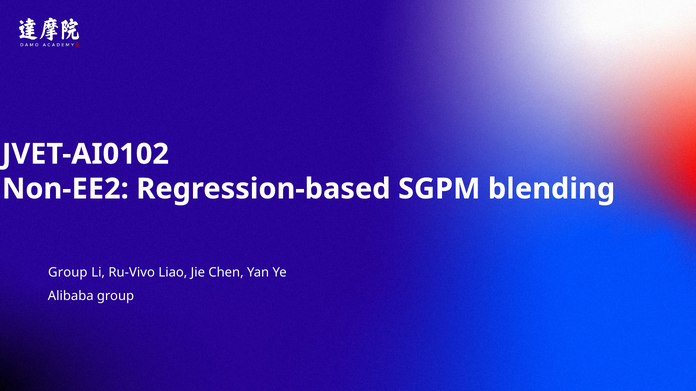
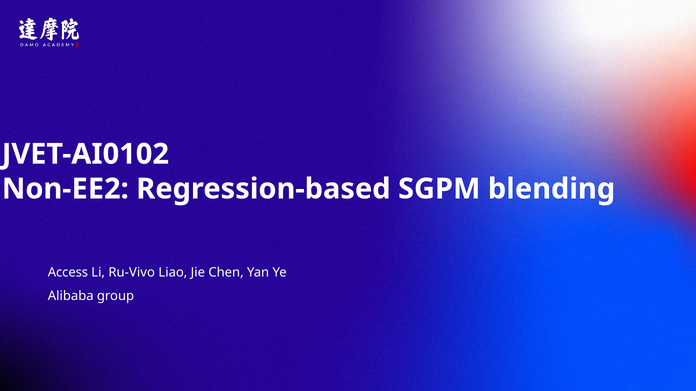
Group: Group -> Access (68, 273)
